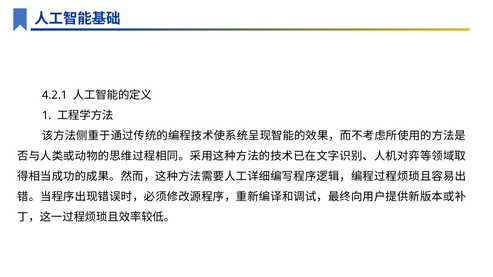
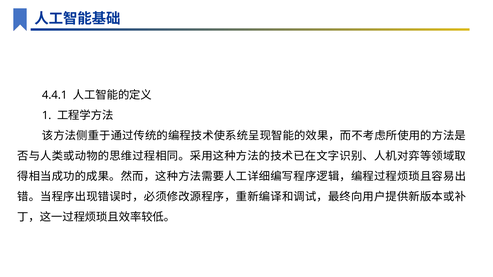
4.2.1: 4.2.1 -> 4.4.1 (55, 95)
